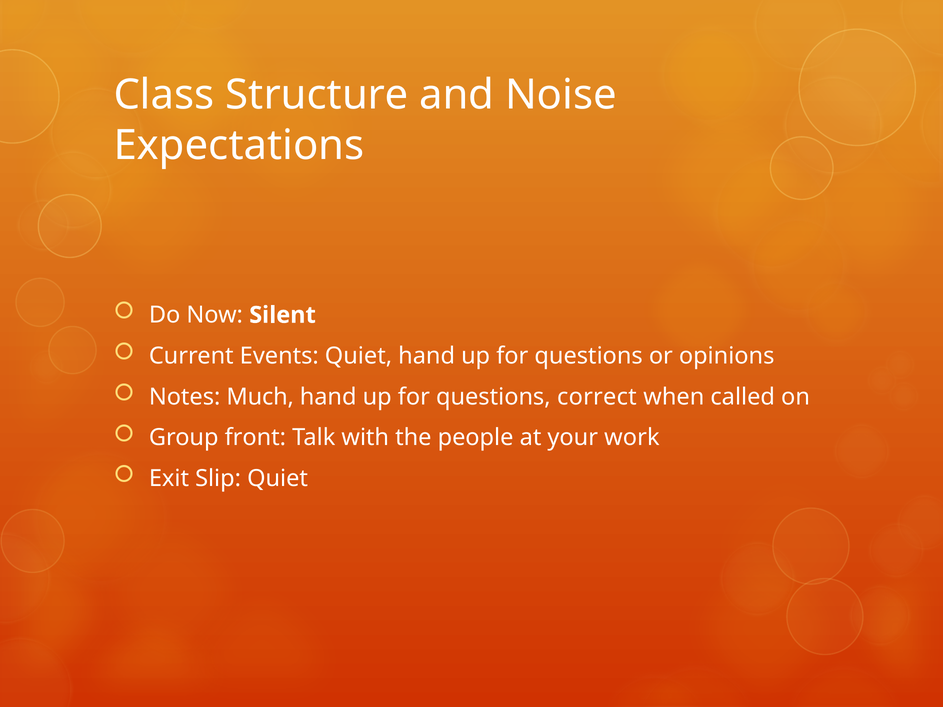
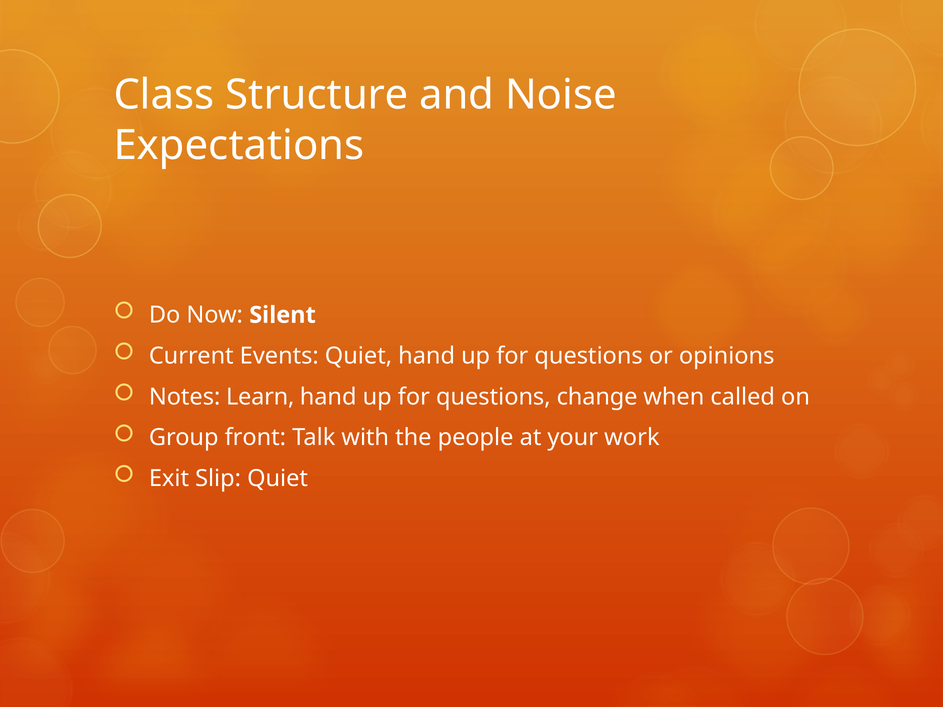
Much: Much -> Learn (260, 397)
correct: correct -> change (597, 397)
